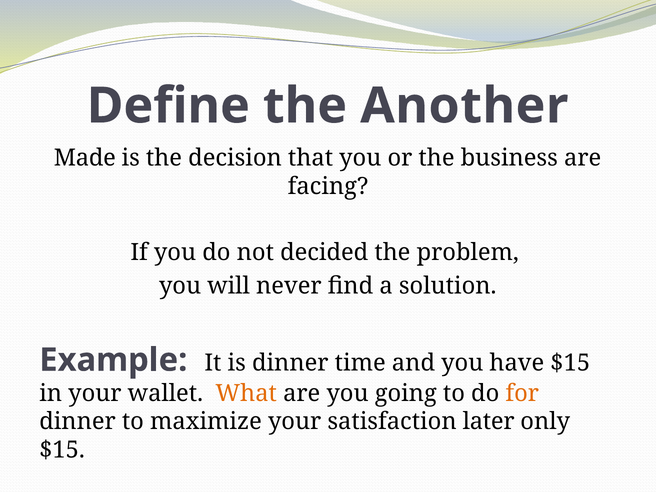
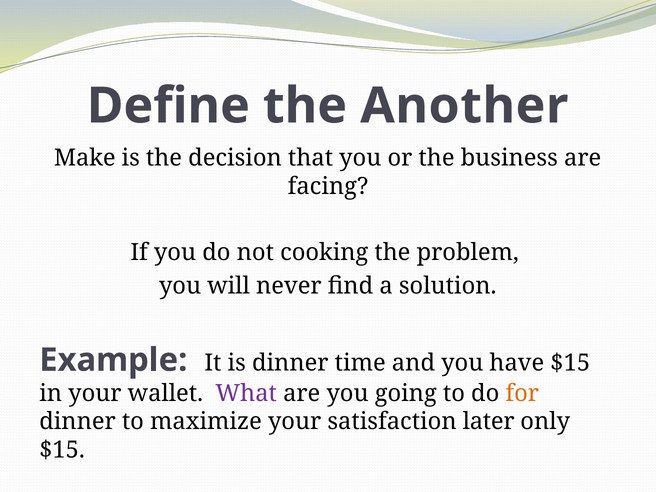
Made: Made -> Make (85, 158)
decided: decided -> cooking (324, 253)
What colour: orange -> purple (246, 393)
